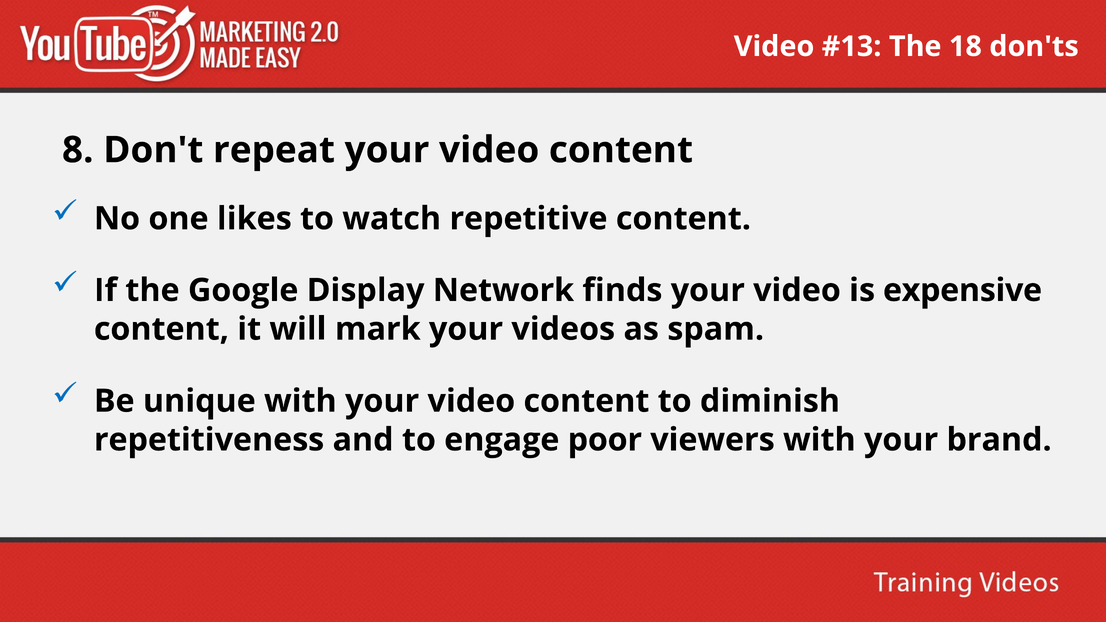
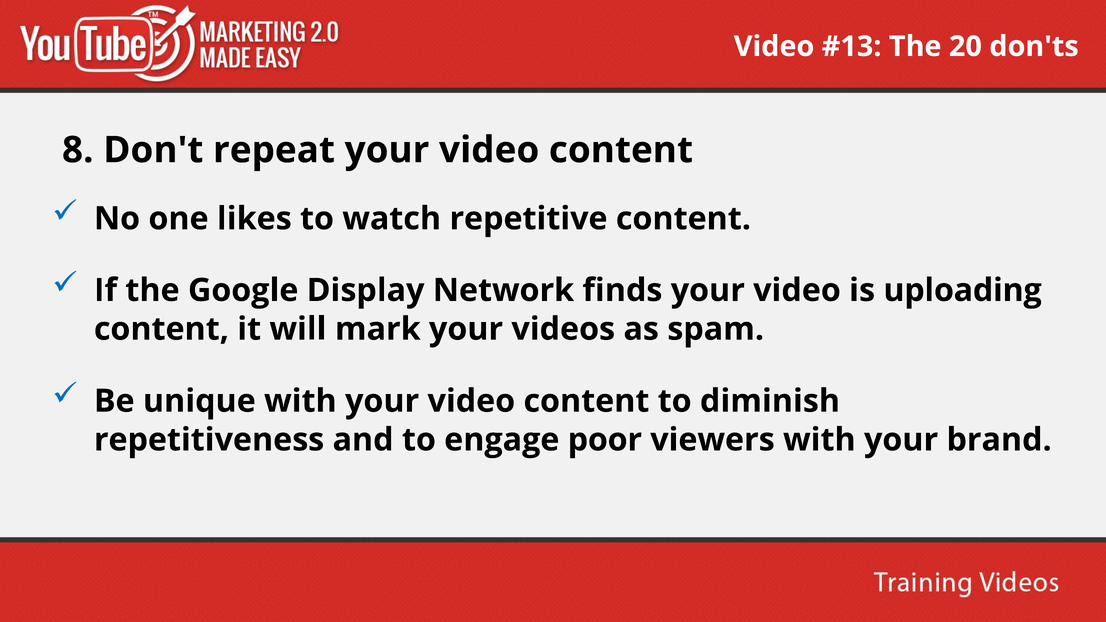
18: 18 -> 20 (965, 47)
expensive: expensive -> uploading (963, 290)
